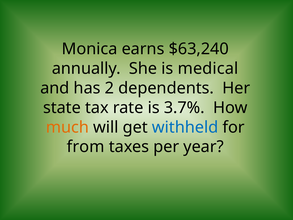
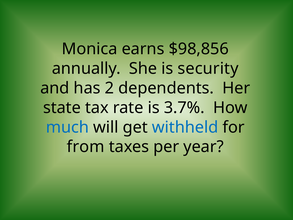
$63,240: $63,240 -> $98,856 (199, 49)
medical: medical -> security (208, 68)
much colour: orange -> blue (67, 127)
